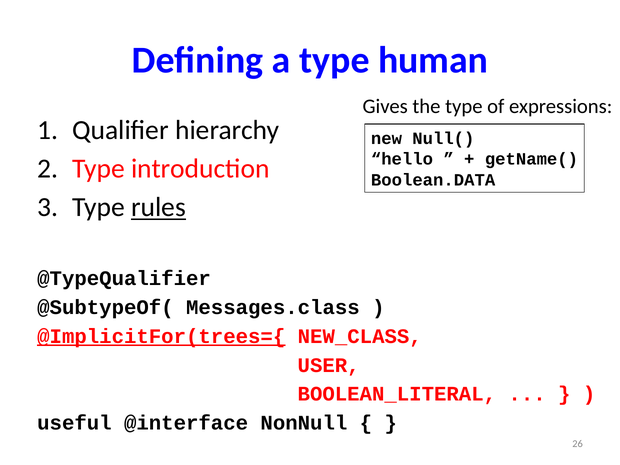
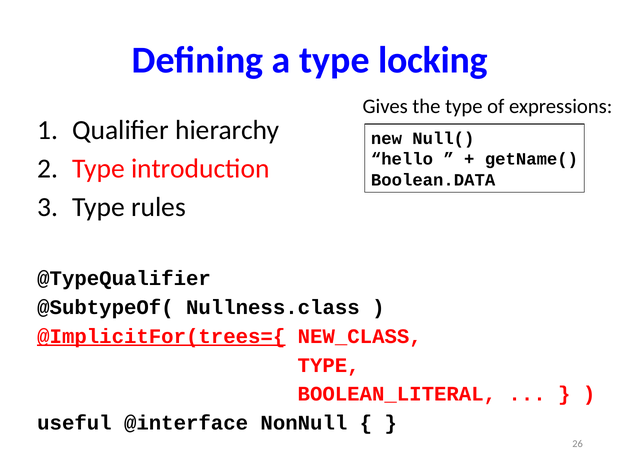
human: human -> locking (433, 60)
rules underline: present -> none (159, 207)
Messages.class: Messages.class -> Nullness.class (273, 307)
USER: USER -> TYPE (329, 365)
